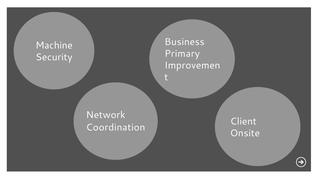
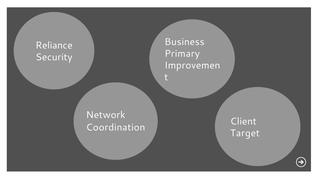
Machine: Machine -> Reliance (54, 45)
Onsite: Onsite -> Target (245, 133)
